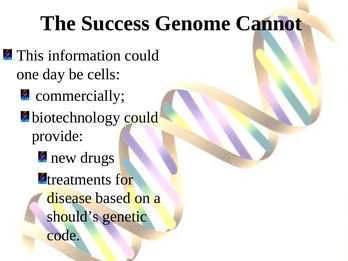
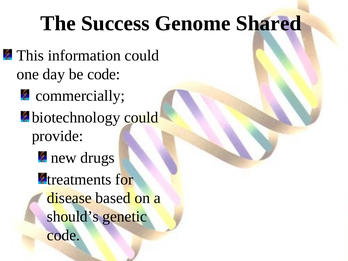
Cannot: Cannot -> Shared (269, 23)
be cells: cells -> code (104, 74)
